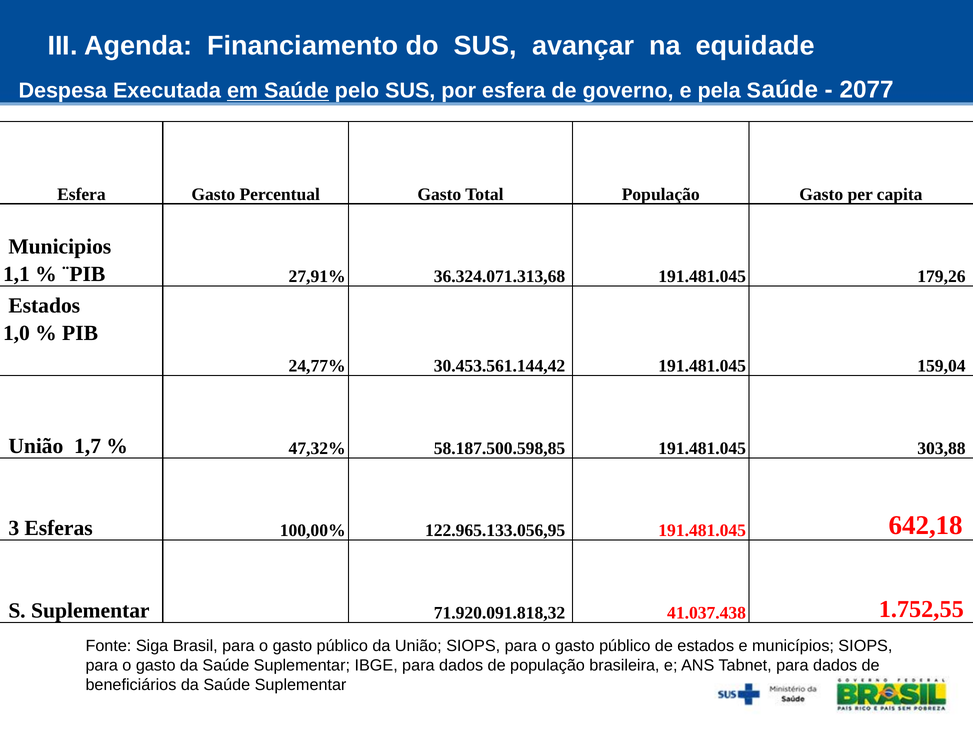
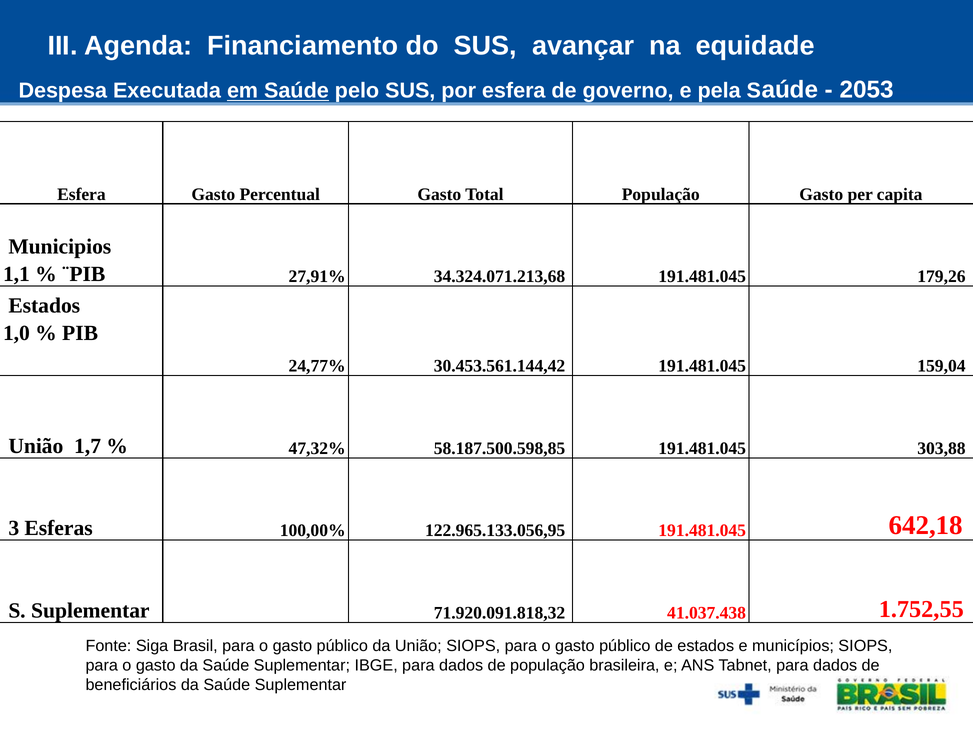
2077: 2077 -> 2053 (867, 90)
36.324.071.313,68: 36.324.071.313,68 -> 34.324.071.213,68 (500, 277)
